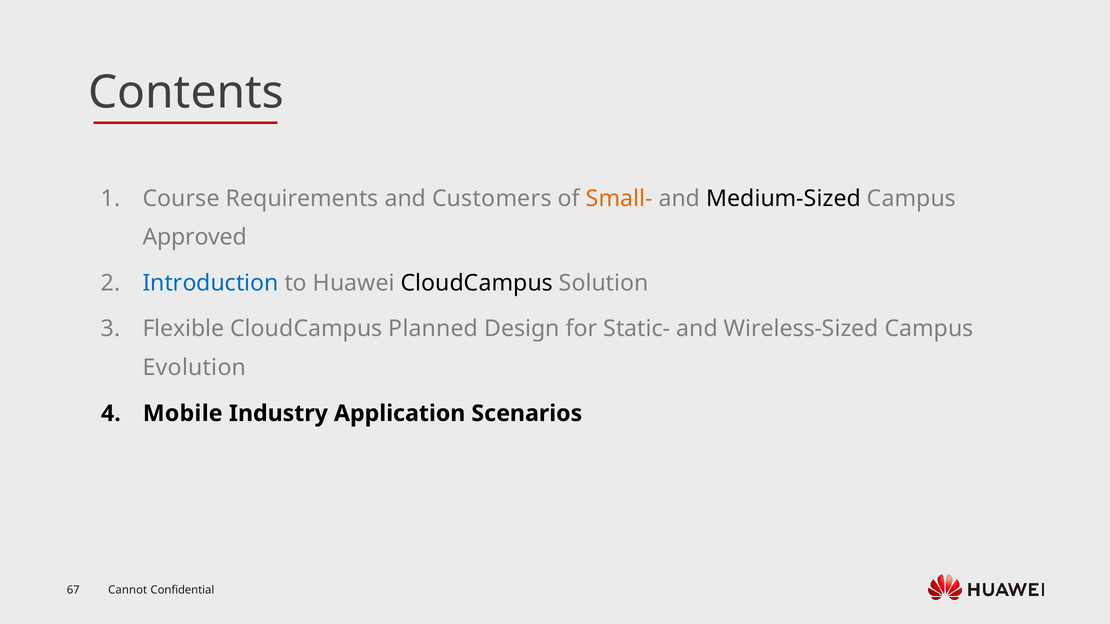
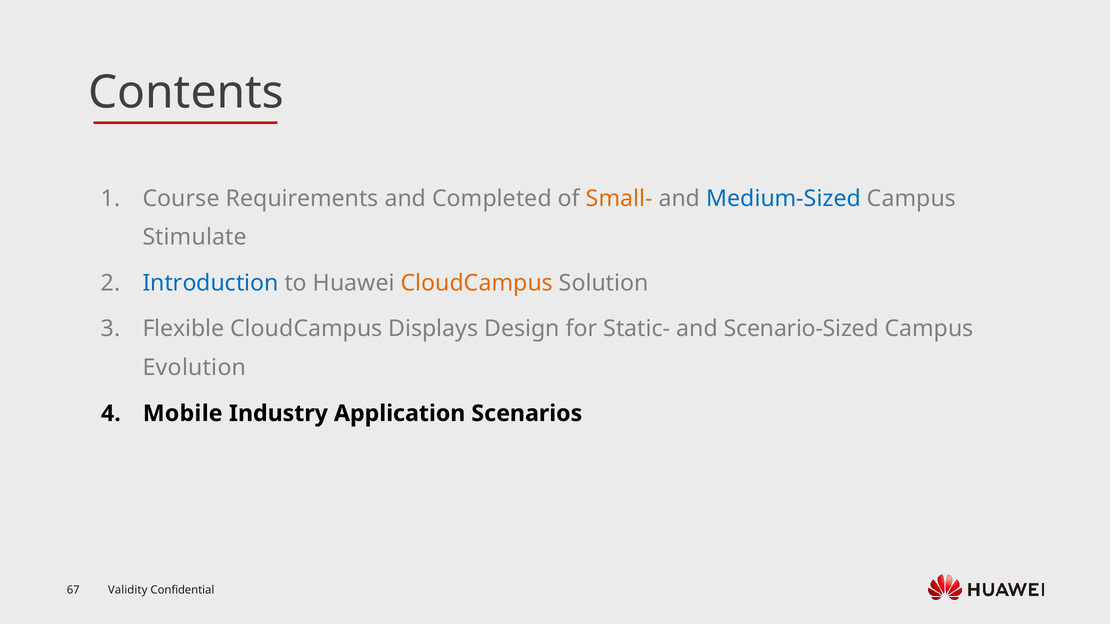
Customers: Customers -> Completed (492, 199)
Medium-Sized colour: black -> blue (784, 199)
Approved: Approved -> Stimulate (195, 237)
CloudCampus colour: black -> orange (477, 283)
Planned: Planned -> Displays (433, 329)
Wireless-Sized: Wireless-Sized -> Scenario-Sized (801, 329)
Cannot: Cannot -> Validity (128, 590)
